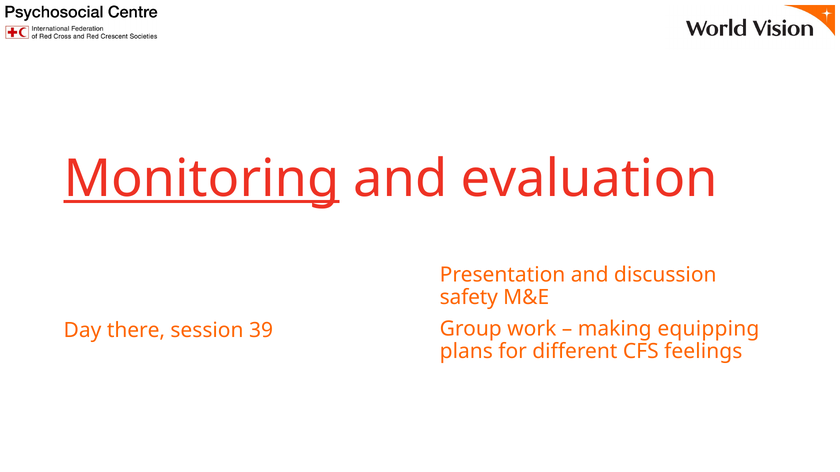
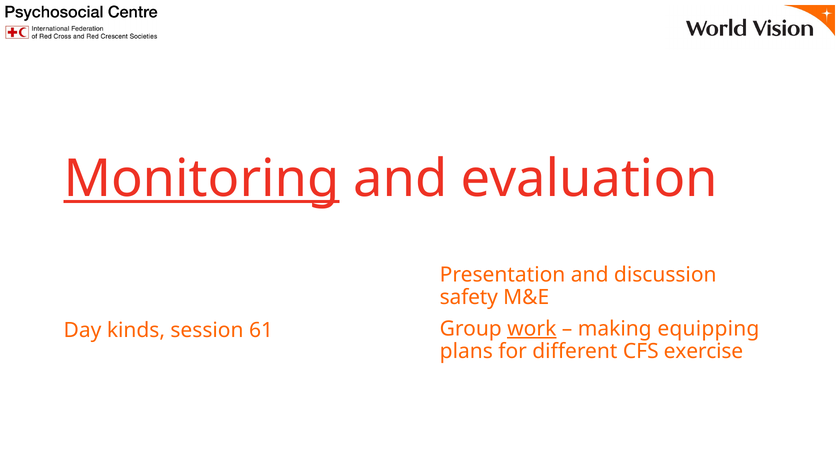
work underline: none -> present (532, 329)
there: there -> kinds (136, 331)
39: 39 -> 61 (261, 331)
feelings: feelings -> exercise (703, 352)
